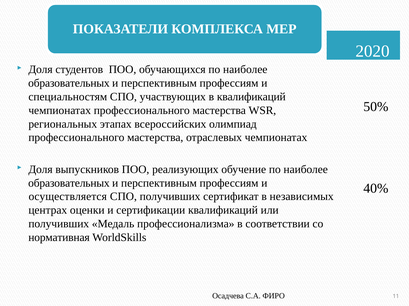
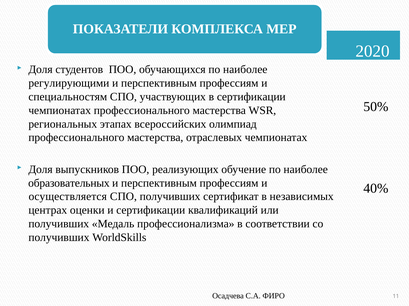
образовательных: образовательных -> регулирующими (69, 83)
в квалификаций: квалификаций -> сертификации (251, 97)
нормативная: нормативная -> получивших (59, 238)
